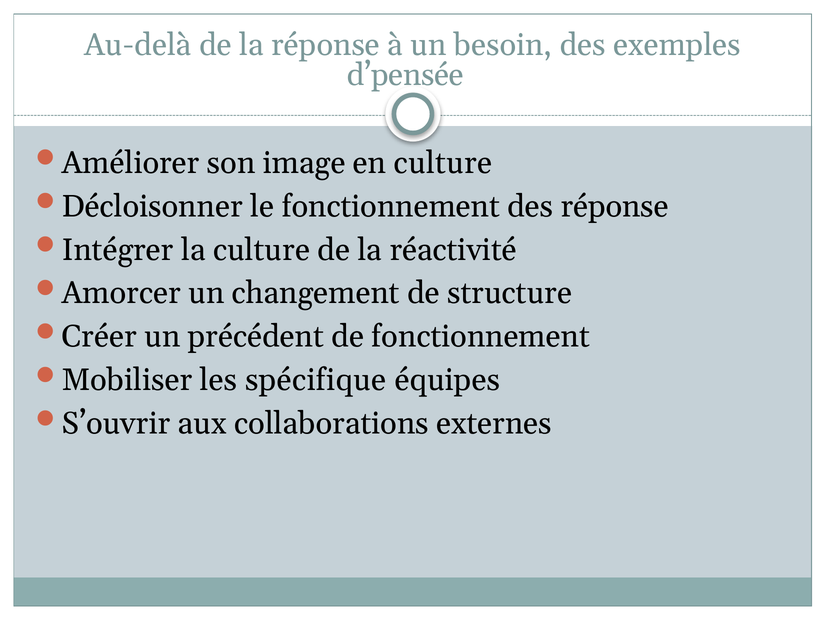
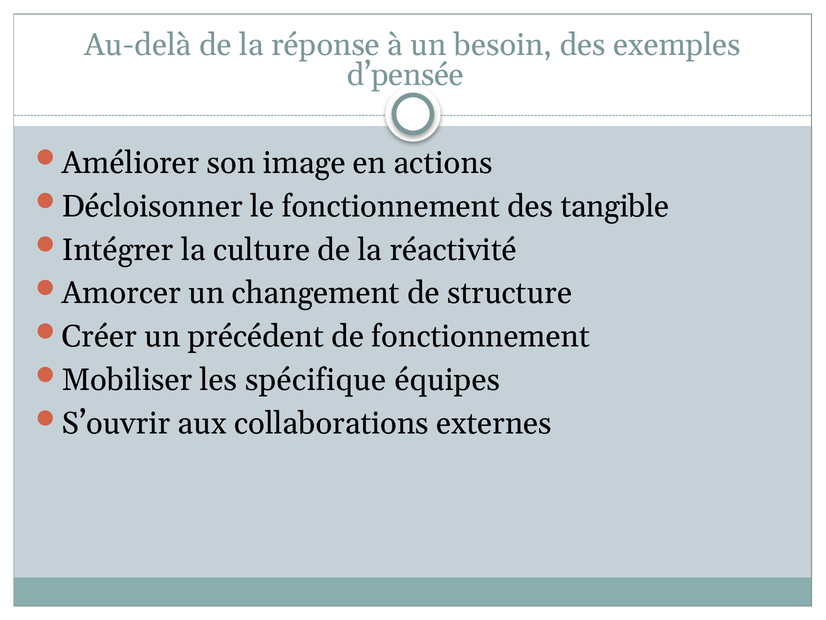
en culture: culture -> actions (443, 163)
des réponse: réponse -> tangible (615, 206)
